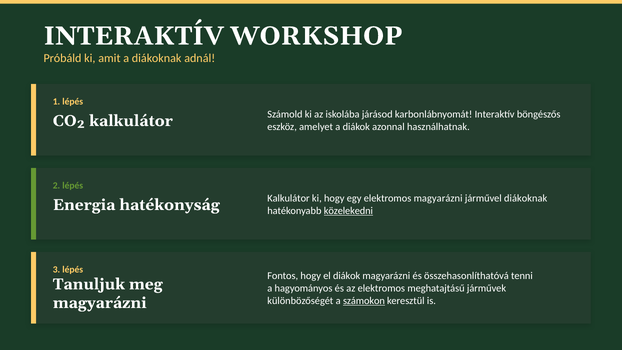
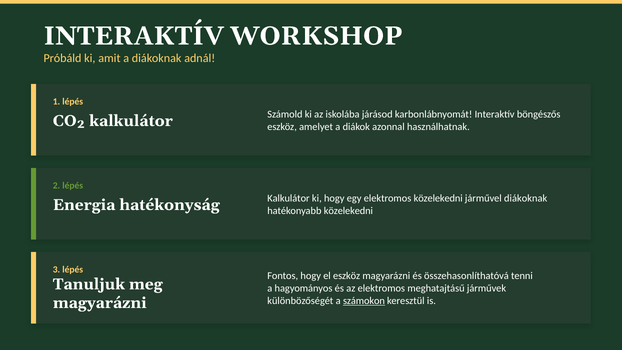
elektromos magyarázni: magyarázni -> közelekedni (438, 198)
közelekedni underline: present -> none (348, 211)
el diákok: diákok -> eszköz (347, 276)
